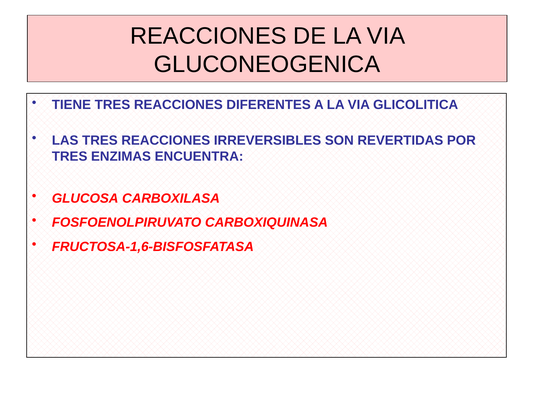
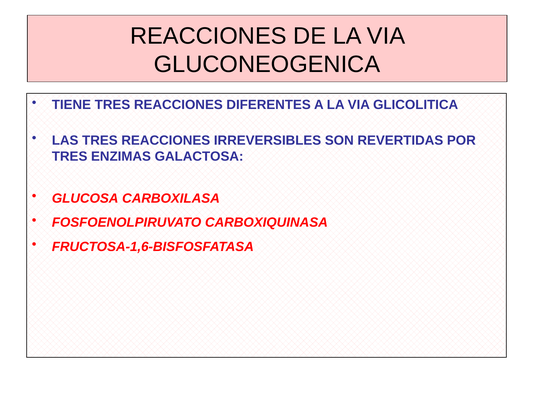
ENCUENTRA: ENCUENTRA -> GALACTOSA (199, 156)
